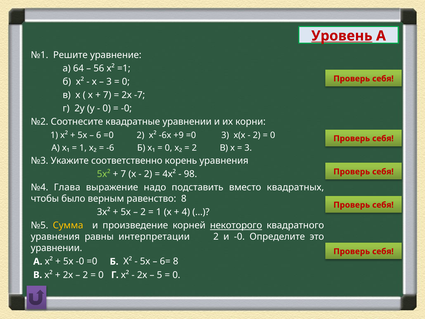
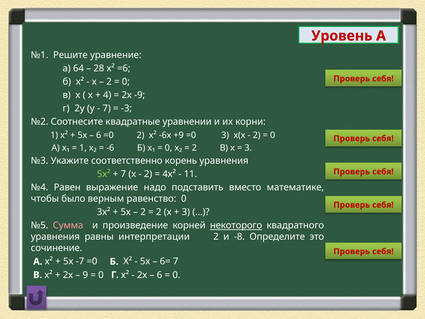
Уровень underline: present -> none (342, 36)
56: 56 -> 28 (99, 68)
=1: =1 -> =6 (124, 68)
3: 3 -> 2 (109, 82)
7: 7 -> 4 (107, 95)
-7: -7 -> -9 (140, 95)
0: 0 -> 7 (107, 108)
-0: -0 -> -3 (126, 108)
98: 98 -> 11 (190, 174)
Глава: Глава -> Равен (67, 187)
квадратных: квадратных -> математике (295, 187)
равенство 8: 8 -> 0 (184, 199)
1: 1 -> 2 (159, 212)
4: 4 -> 3 (186, 212)
Сумма colour: yellow -> pink (68, 225)
и -0: -0 -> -8 (239, 237)
уравнении: уравнении -> сочинение (57, 248)
5х -0: -0 -> -7 (80, 261)
6= 8: 8 -> 7 (176, 261)
2: 2 -> 9 (85, 275)
5: 5 -> 6 (159, 275)
